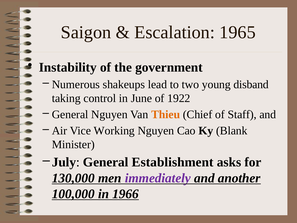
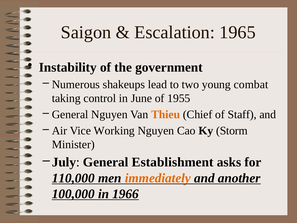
disband: disband -> combat (251, 84)
1922: 1922 -> 1955 (179, 98)
Blank: Blank -> Storm (232, 131)
130,000: 130,000 -> 110,000 (73, 178)
immediately colour: purple -> orange (158, 178)
